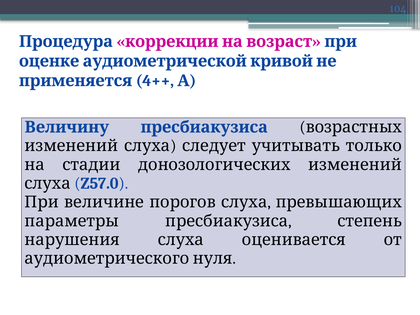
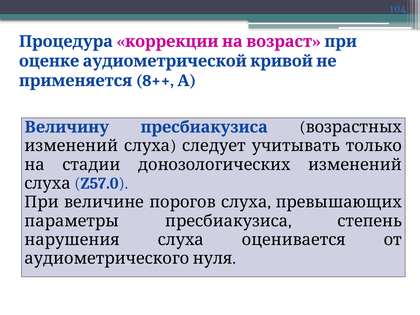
4++: 4++ -> 8++ (155, 81)
